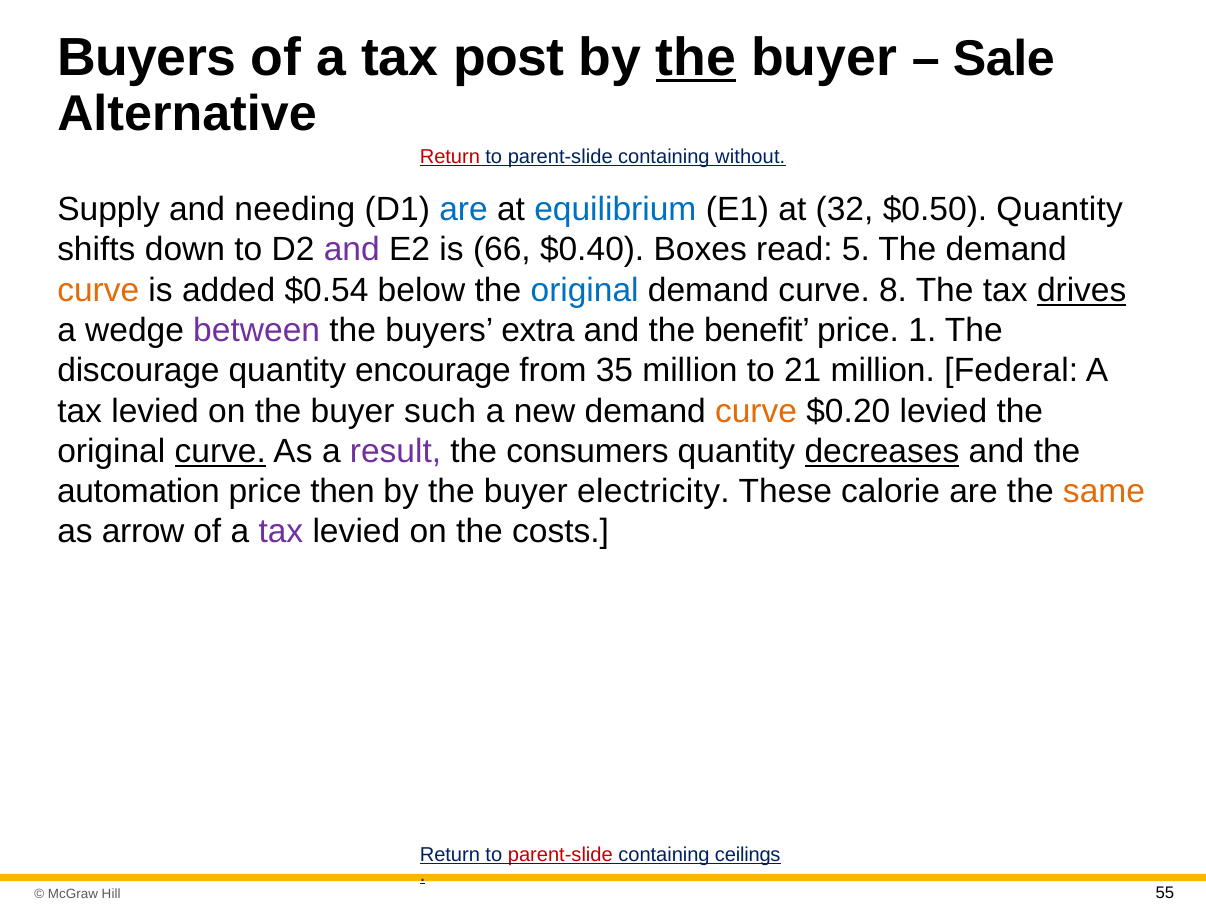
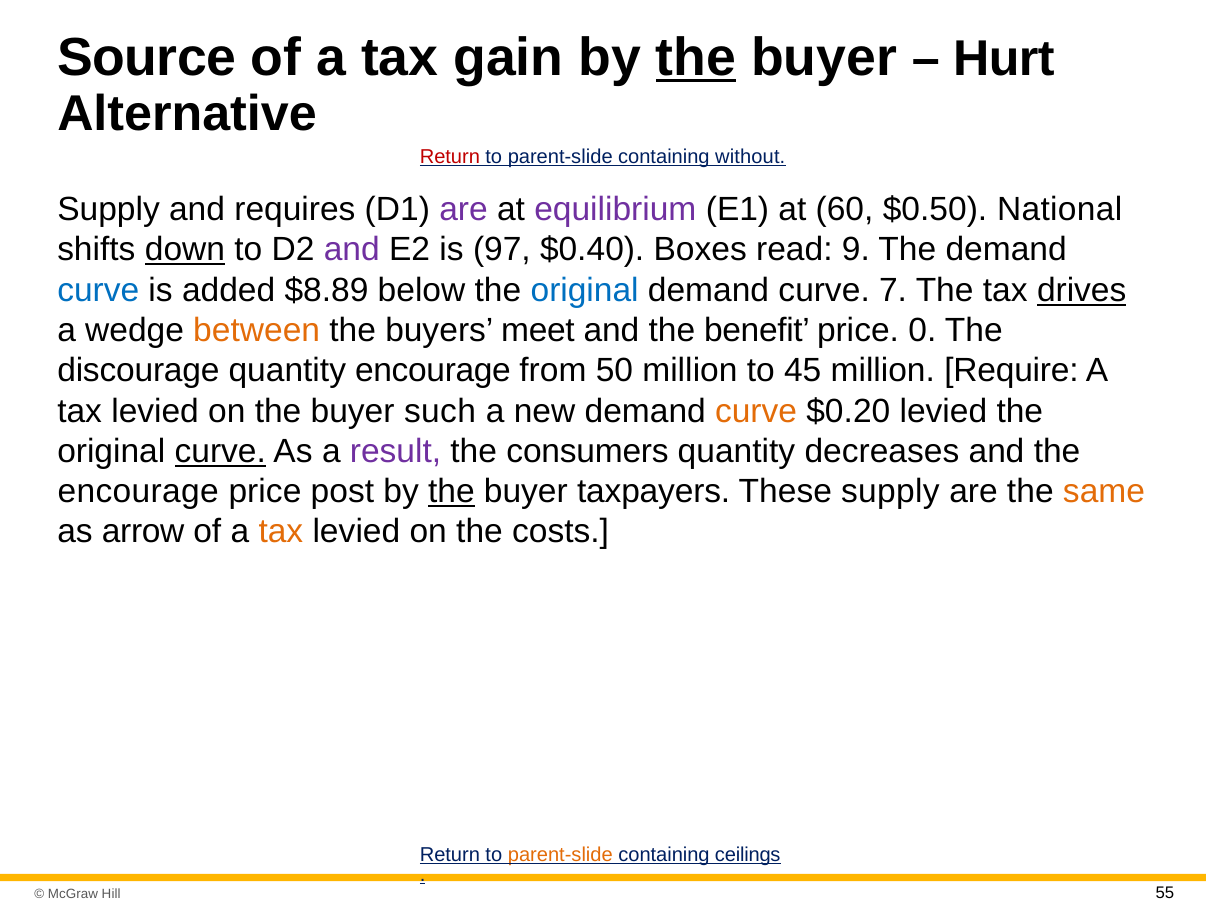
Buyers: Buyers -> Source (147, 57)
post: post -> gain (508, 57)
Sale: Sale -> Hurt (1004, 59)
needing: needing -> requires (295, 209)
are colour: blue -> purple (464, 209)
equilibrium colour: blue -> purple (615, 209)
32: 32 -> 60 (845, 209)
$0.50 Quantity: Quantity -> National (1060, 209)
down underline: none -> present (185, 250)
66: 66 -> 97 (502, 250)
5: 5 -> 9 (856, 250)
curve colour: orange -> blue (98, 290)
$0.54: $0.54 -> $8.89 (326, 290)
8: 8 -> 7 (893, 290)
between colour: purple -> orange (257, 330)
extra: extra -> meet (538, 330)
1: 1 -> 0 (922, 330)
35: 35 -> 50 (614, 370)
21: 21 -> 45 (803, 370)
Federal: Federal -> Require (1011, 370)
decreases underline: present -> none (882, 451)
automation: automation -> encourage (138, 491)
then: then -> post (342, 491)
the underline: none -> present (451, 491)
electricity: electricity -> taxpayers (654, 491)
These calorie: calorie -> supply (890, 491)
tax colour: purple -> orange (281, 532)
parent-slide colour: red -> orange (560, 854)
